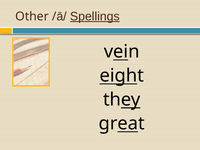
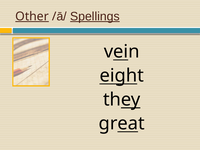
Other underline: none -> present (32, 16)
